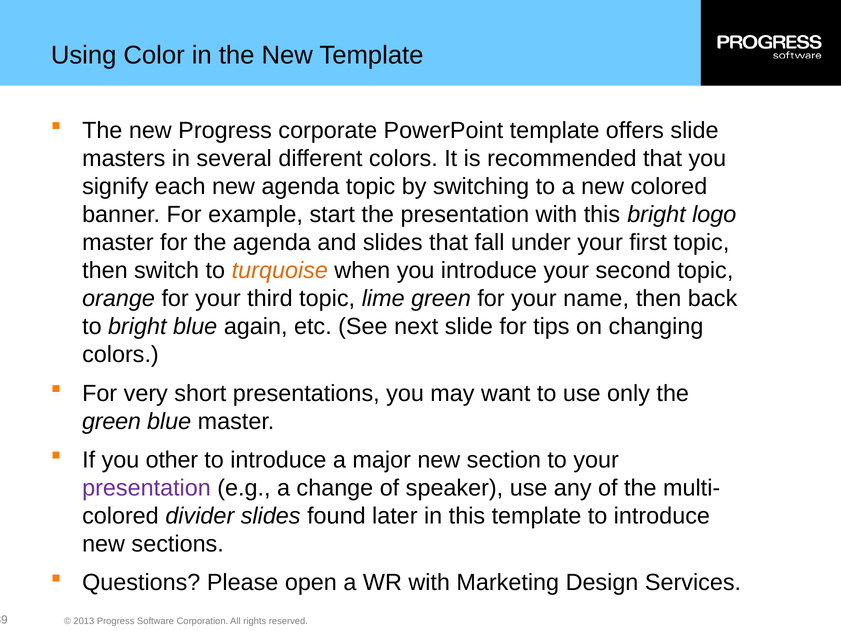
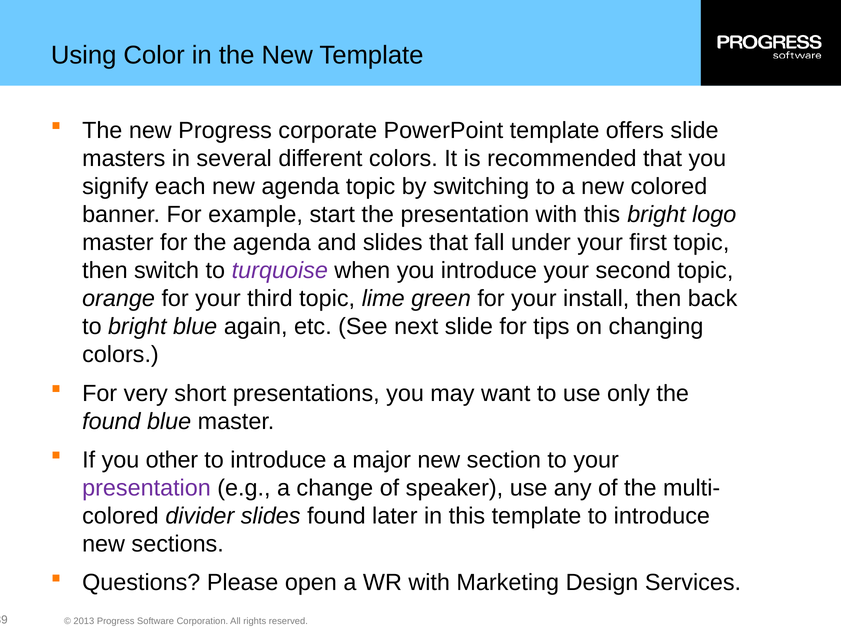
turquoise colour: orange -> purple (280, 270)
name: name -> install (596, 299)
green: green -> found (111, 421)
